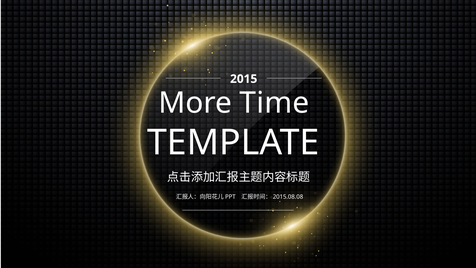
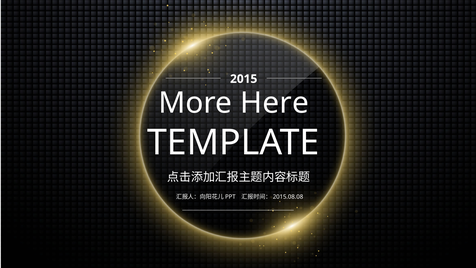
Time: Time -> Here (275, 103)
